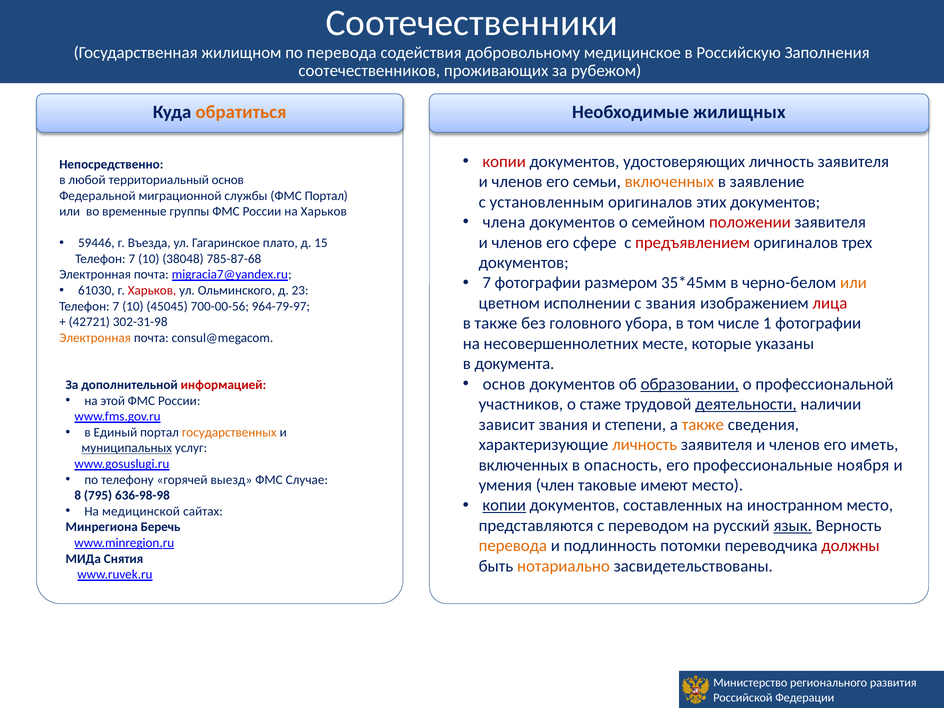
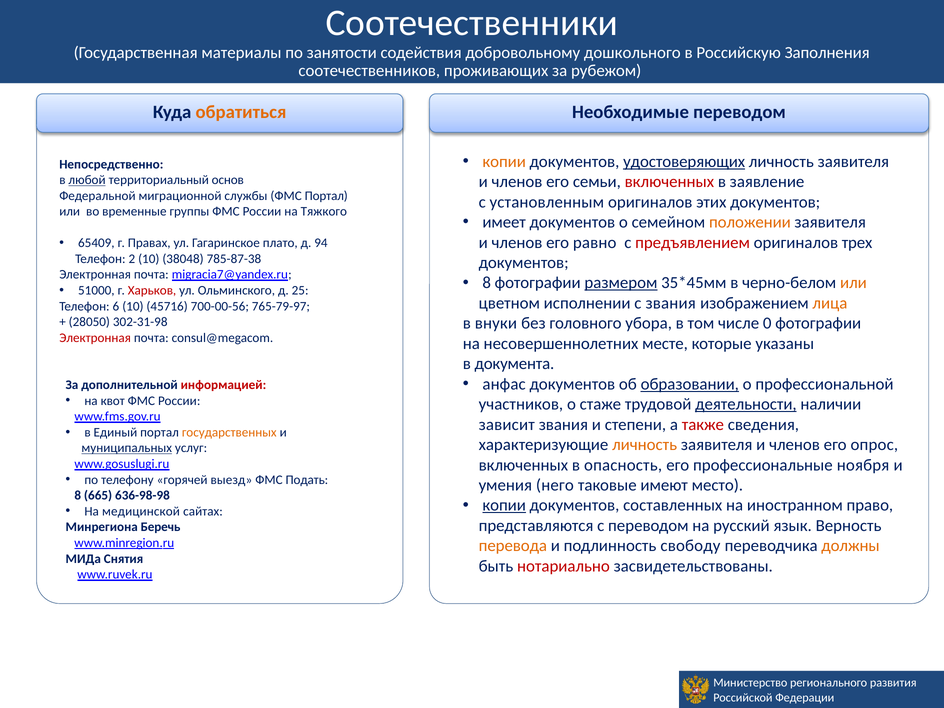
жилищном: жилищном -> материалы (241, 53)
по перевода: перевода -> занятости (342, 53)
медицинское: медицинское -> дошкольного (632, 53)
Необходимые жилищных: жилищных -> переводом (740, 112)
копии colour: red -> orange (504, 162)
удостоверяющих underline: none -> present (684, 162)
любой underline: none -> present (87, 180)
включенных colour: orange -> red (669, 182)
на Харьков: Харьков -> Тяжкого (324, 212)
члена: члена -> имеет (504, 222)
положении colour: red -> orange (750, 222)
сфере: сфере -> равно (595, 242)
59446: 59446 -> 65409 (96, 243)
Въезда: Въезда -> Правах (149, 243)
15: 15 -> 94 (321, 243)
7: 7 -> 2 (132, 259)
785-87-68: 785-87-68 -> 785-87-38 (234, 259)
7: 7 -> 8 (487, 283)
размером underline: none -> present (621, 283)
61030: 61030 -> 51000 (96, 291)
23: 23 -> 25 (300, 291)
лица colour: red -> orange (830, 303)
7: 7 -> 6 (116, 306)
45045: 45045 -> 45716 (167, 306)
964-79-97: 964-79-97 -> 765-79-97 (281, 306)
в также: также -> внуки (496, 323)
1: 1 -> 0 (767, 323)
42721: 42721 -> 28050 (89, 322)
Электронная colour: orange -> red (95, 338)
основ: основ -> анфас (504, 384)
этой: этой -> квот (113, 401)
также colour: orange -> red (703, 425)
иметь: иметь -> опрос (874, 445)
Случае: Случае -> Подать (307, 480)
член: член -> него (555, 485)
795: 795 -> 665 (98, 496)
иностранном место: место -> право (870, 505)
язык underline: present -> none (793, 526)
потомки: потомки -> свободу (690, 546)
должны colour: red -> orange (851, 546)
нотариально colour: orange -> red (563, 566)
